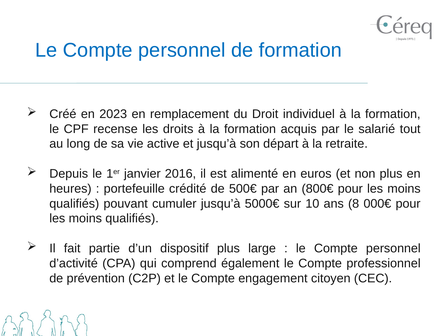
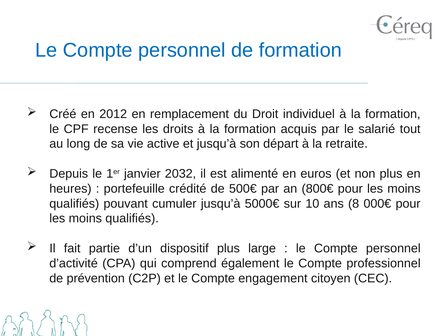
2023: 2023 -> 2012 (113, 114)
2016: 2016 -> 2032 (181, 174)
